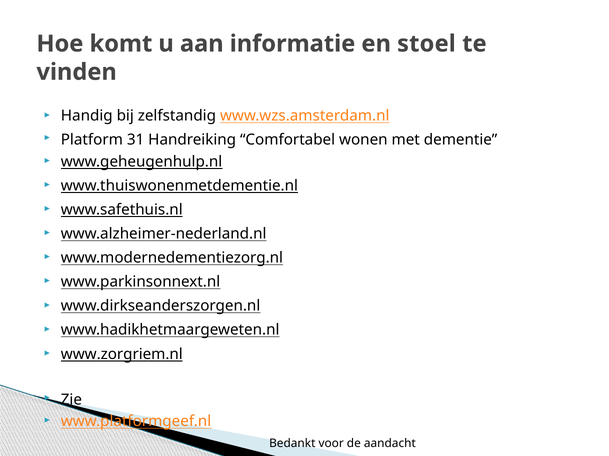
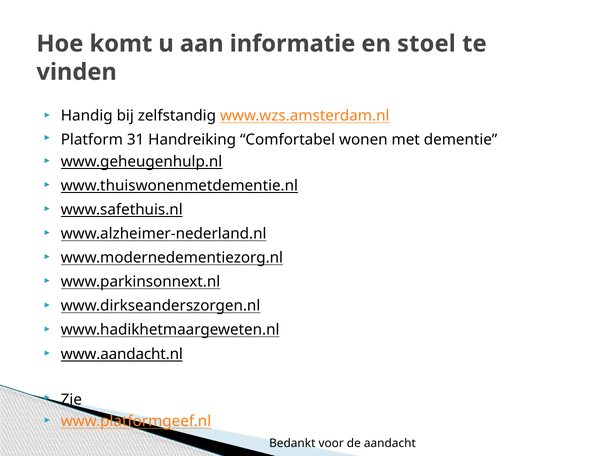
www.zorgriem.nl: www.zorgriem.nl -> www.aandacht.nl (122, 355)
